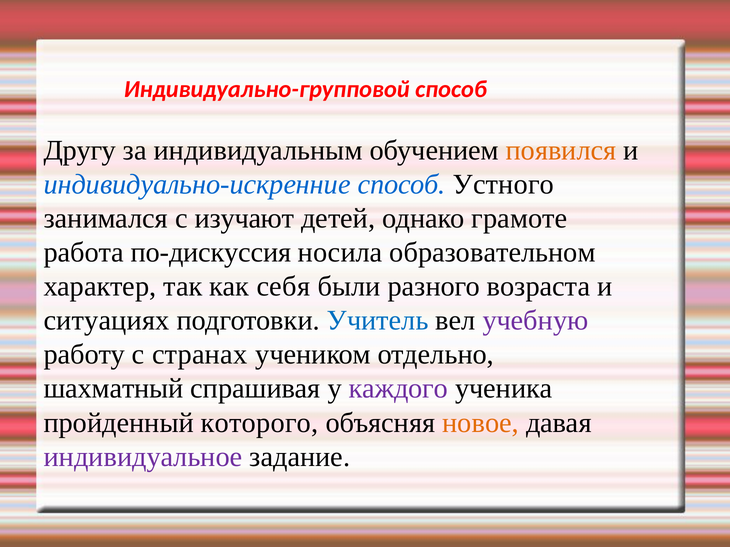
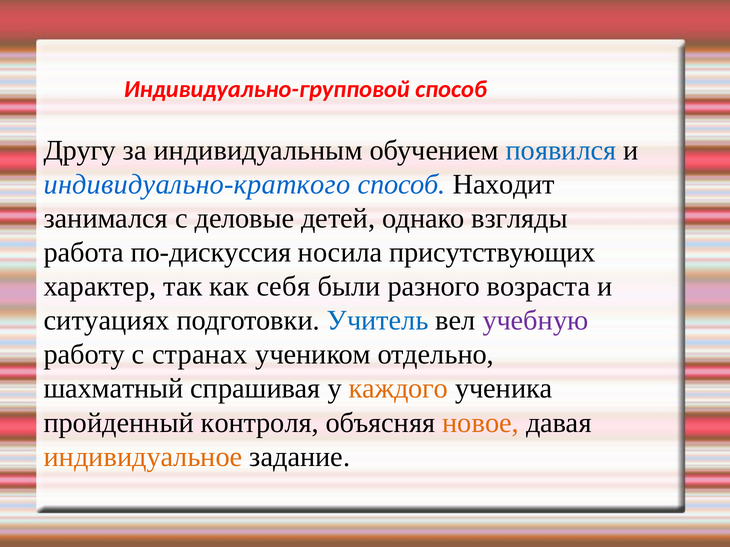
появился colour: orange -> blue (561, 150)
индивидуально-искренние: индивидуально-искренние -> индивидуально-краткого (197, 184)
Устного: Устного -> Находит (504, 184)
изучают: изучают -> деловые (244, 219)
грамоте: грамоте -> взгляды (519, 219)
образовательном: образовательном -> присутствующих (493, 253)
каждого colour: purple -> orange (398, 389)
которого: которого -> контроля (260, 423)
индивидуальное colour: purple -> orange (143, 457)
